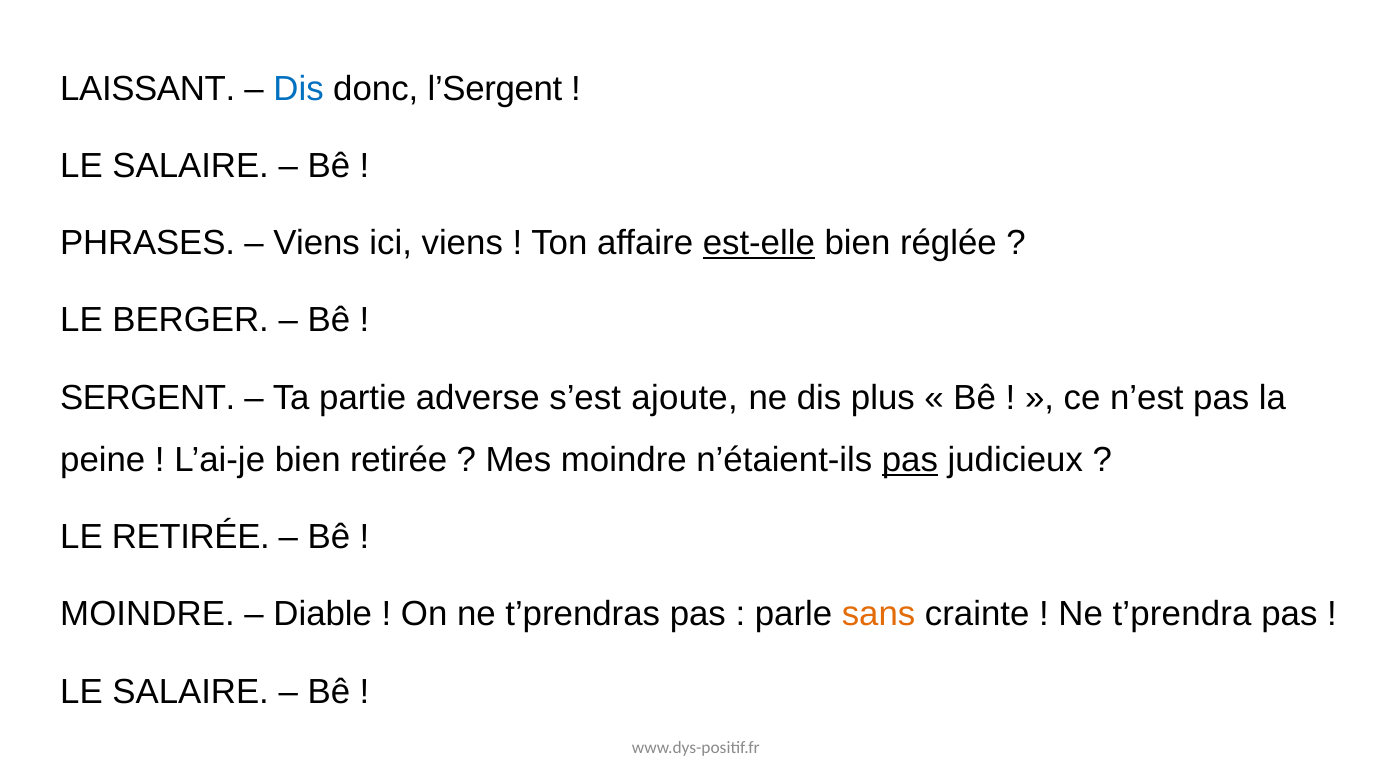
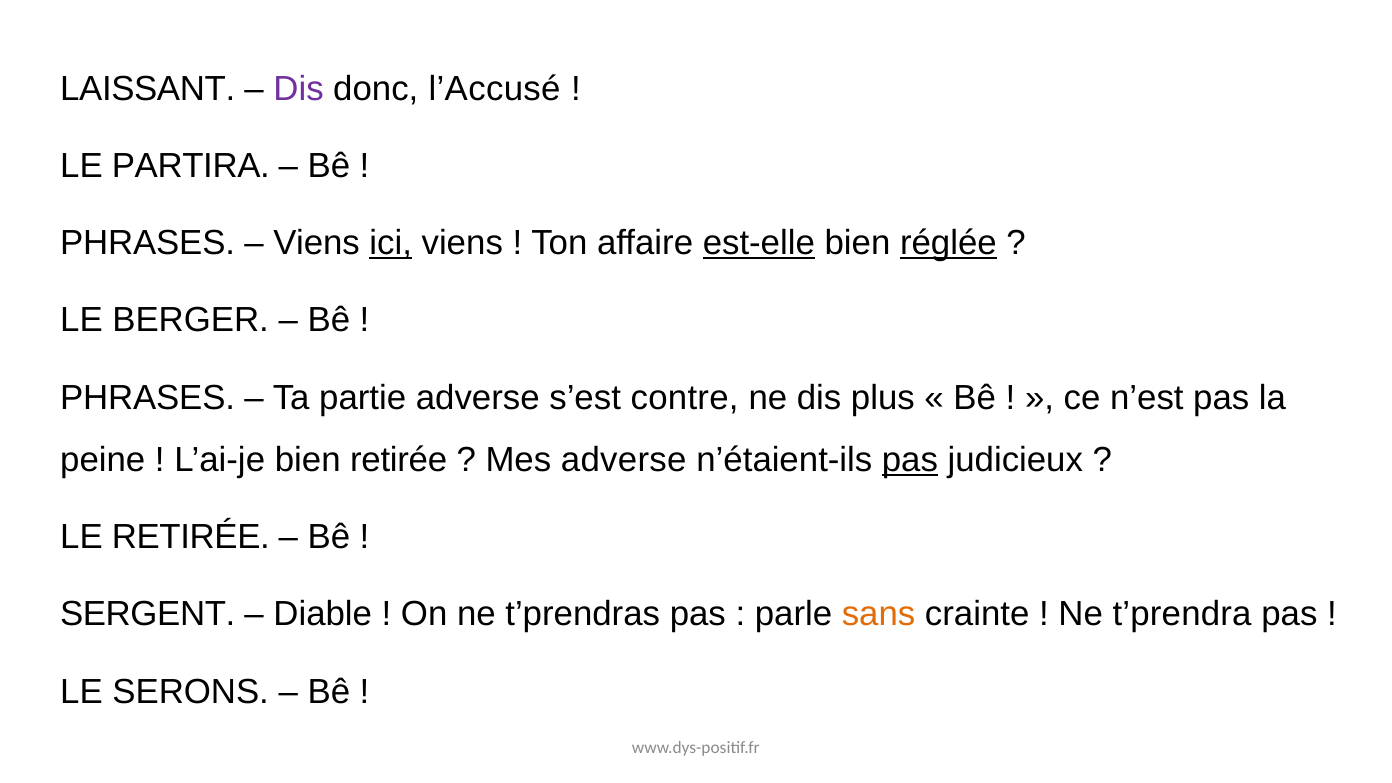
Dis colour: blue -> purple (299, 89)
l’Sergent: l’Sergent -> l’Accusé (495, 89)
SALAIRE: SALAIRE -> PARTIRA (191, 166)
ici underline: none -> present (391, 243)
réglée underline: none -> present (948, 243)
SERGENT: SERGENT -> PHRASES (148, 398)
ajoute: ajoute -> contre (685, 398)
Mes moindre: moindre -> adverse (624, 460)
MOINDRE: MOINDRE -> SERGENT (148, 614)
SALAIRE: SALAIRE -> SERONS (191, 692)
